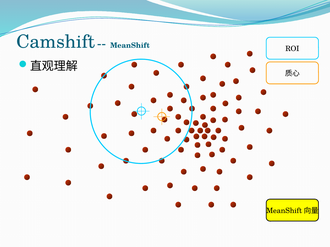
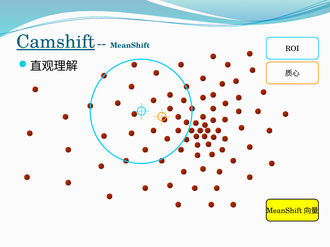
Camshift underline: none -> present (56, 42)
